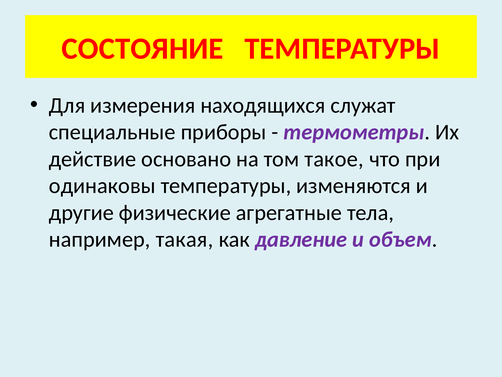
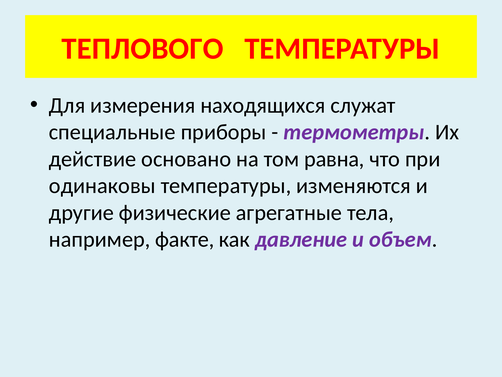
СОСТОЯНИЕ: СОСТОЯНИЕ -> ТЕПЛОВОГО (143, 49)
такое: такое -> равна (334, 159)
такая: такая -> факте (185, 239)
